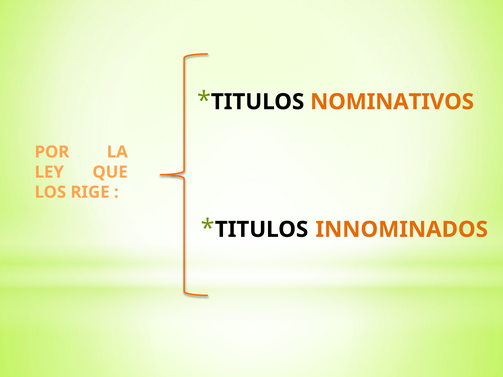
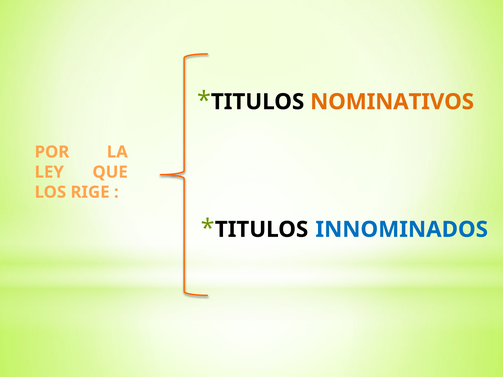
INNOMINADOS colour: orange -> blue (402, 230)
